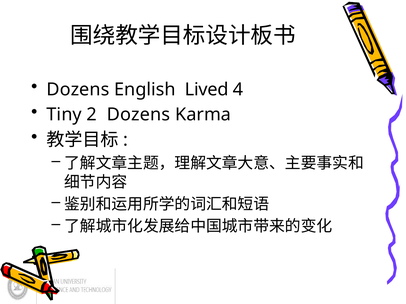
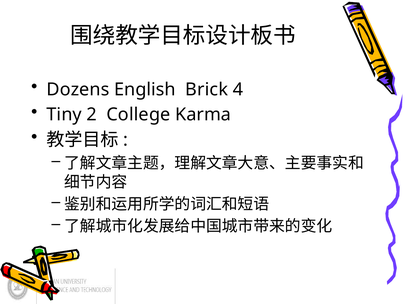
Lived: Lived -> Brick (207, 90)
2 Dozens: Dozens -> College (138, 115)
